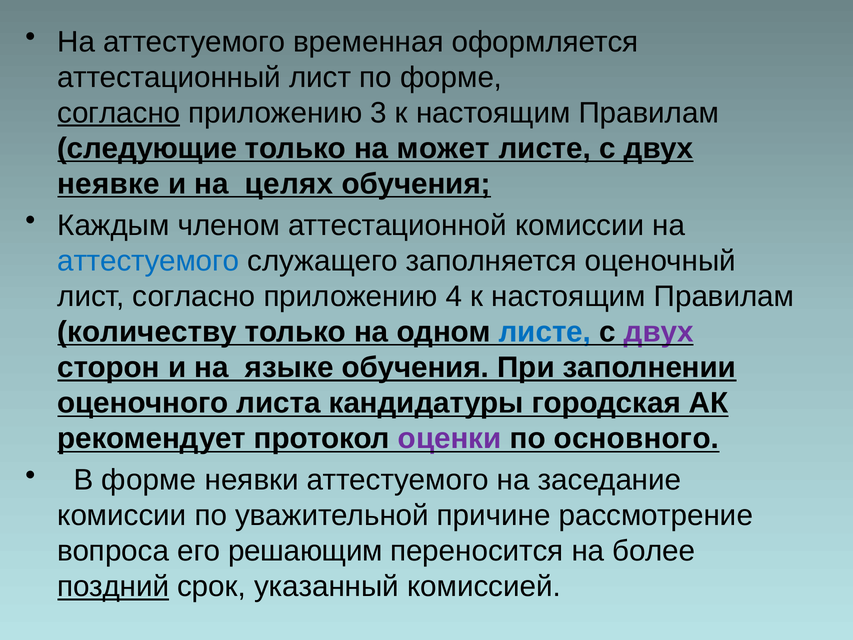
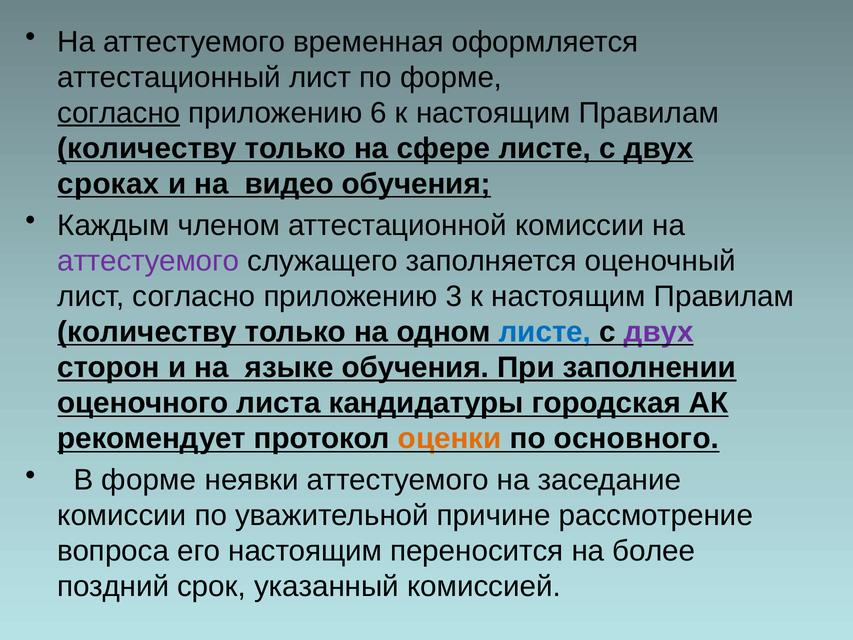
3: 3 -> 6 (379, 113)
следующие: следующие -> количеству (147, 148)
может: может -> сфере (443, 148)
неявке: неявке -> сроках (108, 184)
целях: целях -> видео (289, 184)
аттестуемого colour: blue -> purple (148, 261)
4: 4 -> 3 (454, 296)
оценки colour: purple -> orange (450, 438)
его решающим: решающим -> настоящим (305, 551)
поздний underline: present -> none (113, 586)
